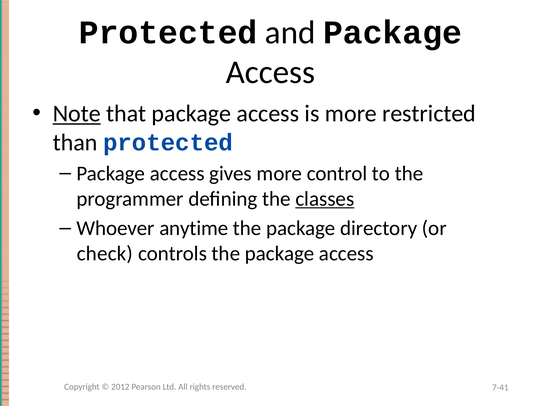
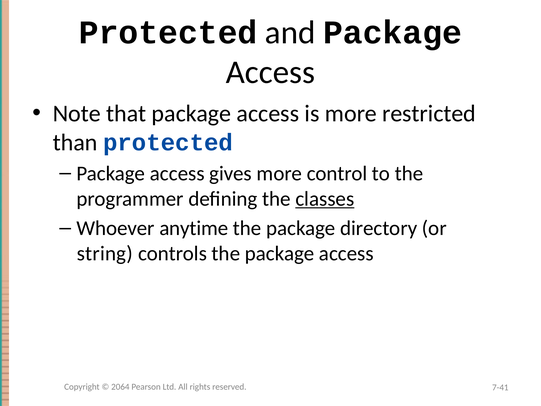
Note underline: present -> none (77, 113)
check: check -> string (105, 253)
2012: 2012 -> 2064 (120, 387)
